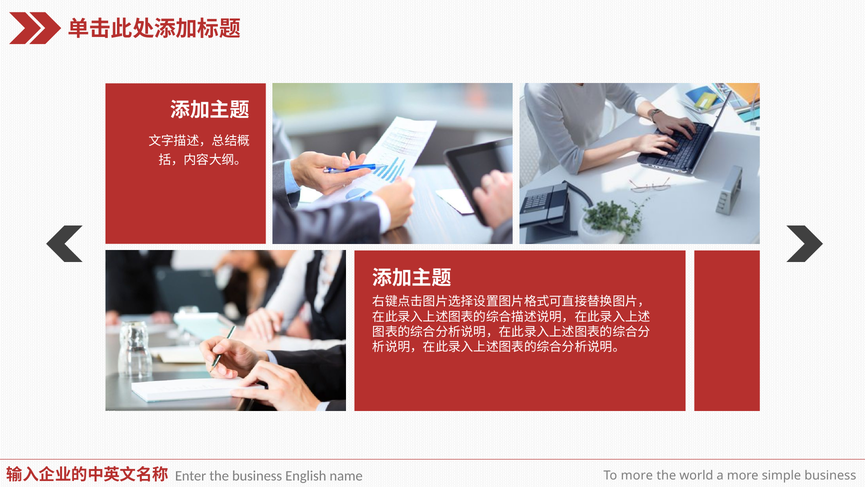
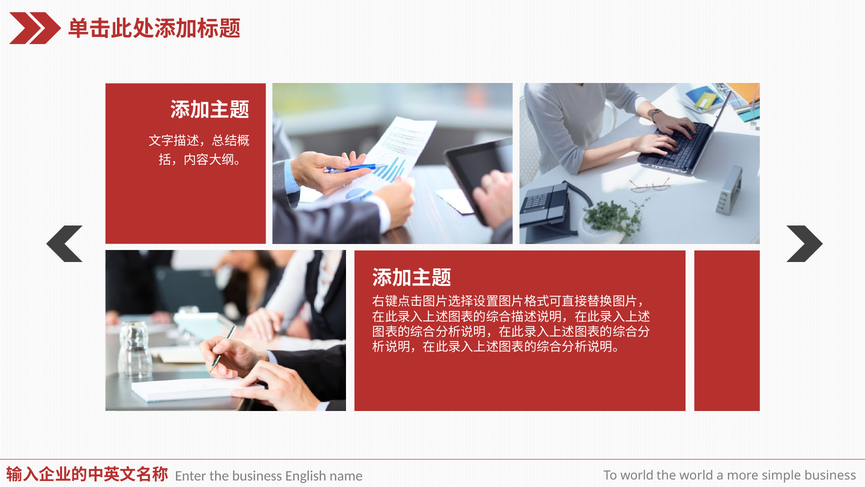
To more: more -> world (637, 475)
